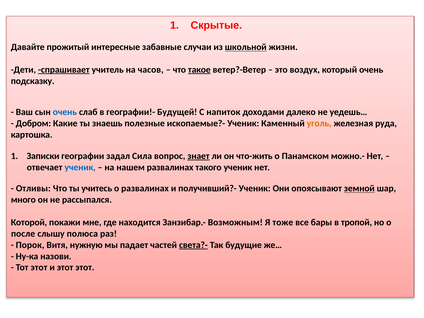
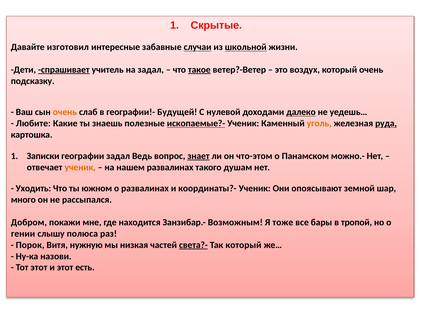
прожитый: прожитый -> изготовил (68, 47)
случаи underline: none -> present (198, 47)
на часов: часов -> задал (151, 70)
очень colour: blue -> orange (65, 112)
напиток: напиток -> нулевой (223, 112)
далеко underline: none -> present (301, 112)
Добром: Добром -> Любите (33, 123)
ископаемые?- underline: none -> present (196, 123)
руда underline: none -> present (386, 123)
Сила: Сила -> Ведь (142, 156)
что-жить: что-жить -> что-этом (254, 156)
ученик colour: blue -> orange (80, 167)
такого ученик: ученик -> душам (238, 167)
Отливы: Отливы -> Уходить (33, 188)
учитесь: учитесь -> южном (97, 188)
получивший?-: получивший?- -> координаты?- (207, 188)
земной underline: present -> none (359, 188)
Которой: Которой -> Добром (29, 222)
после: после -> гении (23, 234)
падает: падает -> низкая (134, 245)
Так будущие: будущие -> который (243, 245)
этот этот: этот -> есть (85, 268)
